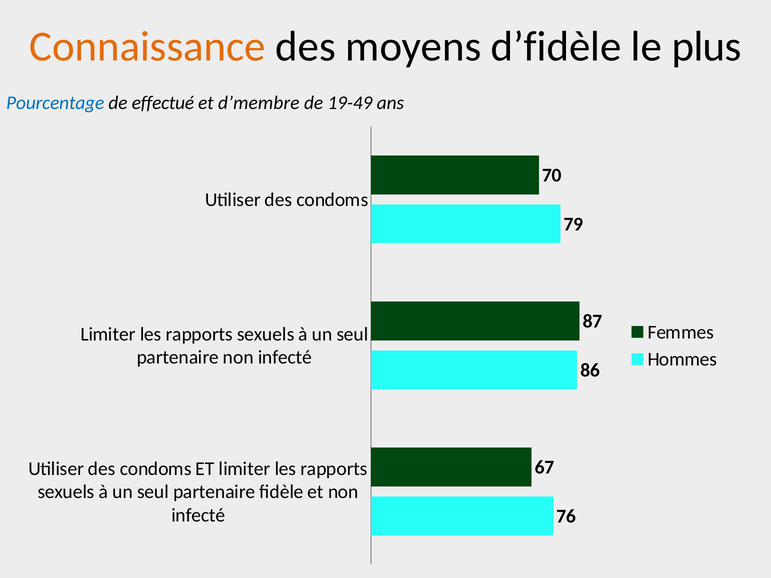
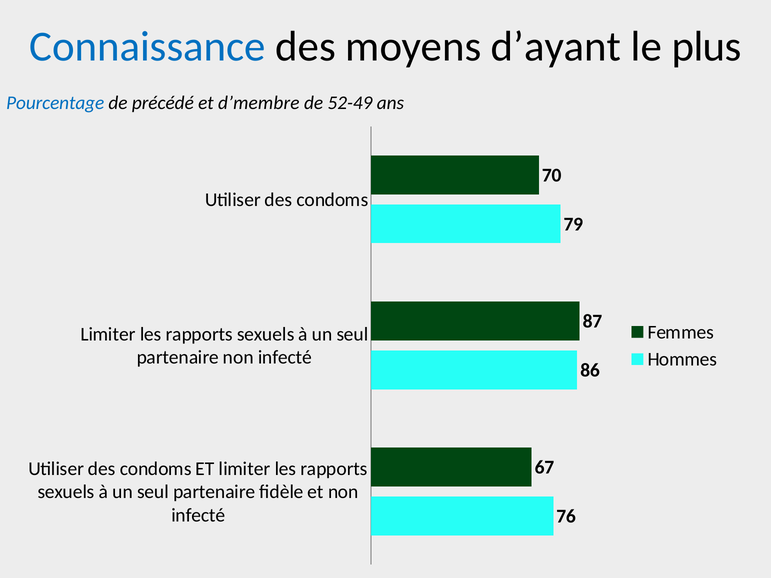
Connaissance colour: orange -> blue (147, 47)
d’fidèle: d’fidèle -> d’ayant (556, 47)
effectué: effectué -> précédé (163, 103)
19-49: 19-49 -> 52-49 (350, 103)
